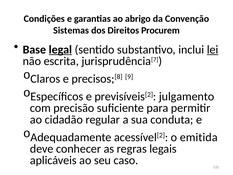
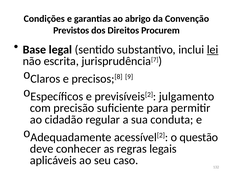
Sistemas: Sistemas -> Previstos (71, 30)
legal underline: present -> none (60, 49)
emitida: emitida -> questão (199, 137)
